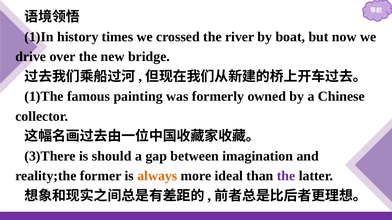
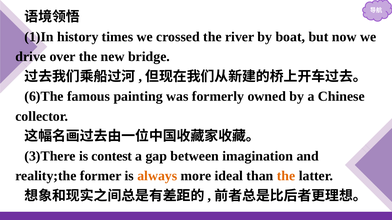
1)The: 1)The -> 6)The (44, 97)
should: should -> contest (112, 156)
the colour: purple -> orange (286, 176)
